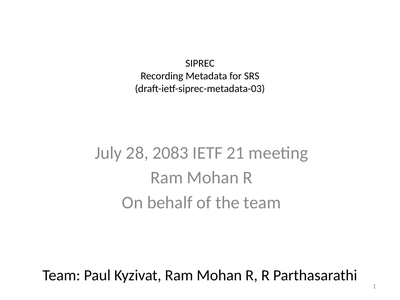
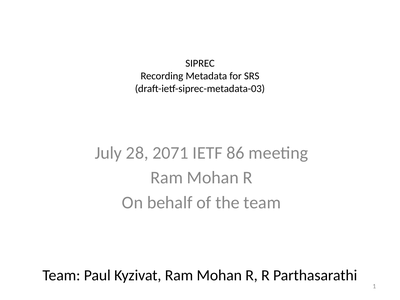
2083: 2083 -> 2071 (170, 153)
21: 21 -> 86 (236, 153)
